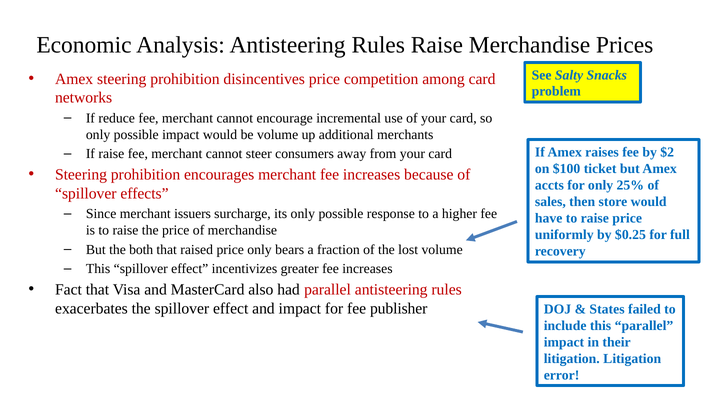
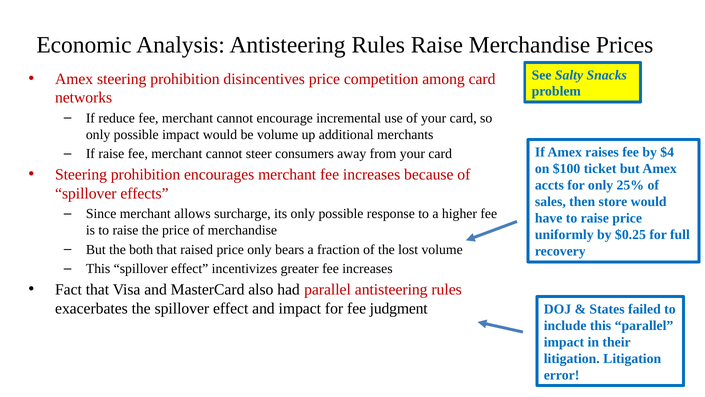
$2: $2 -> $4 (667, 152)
issuers: issuers -> allows (192, 214)
publisher: publisher -> judgment (399, 308)
